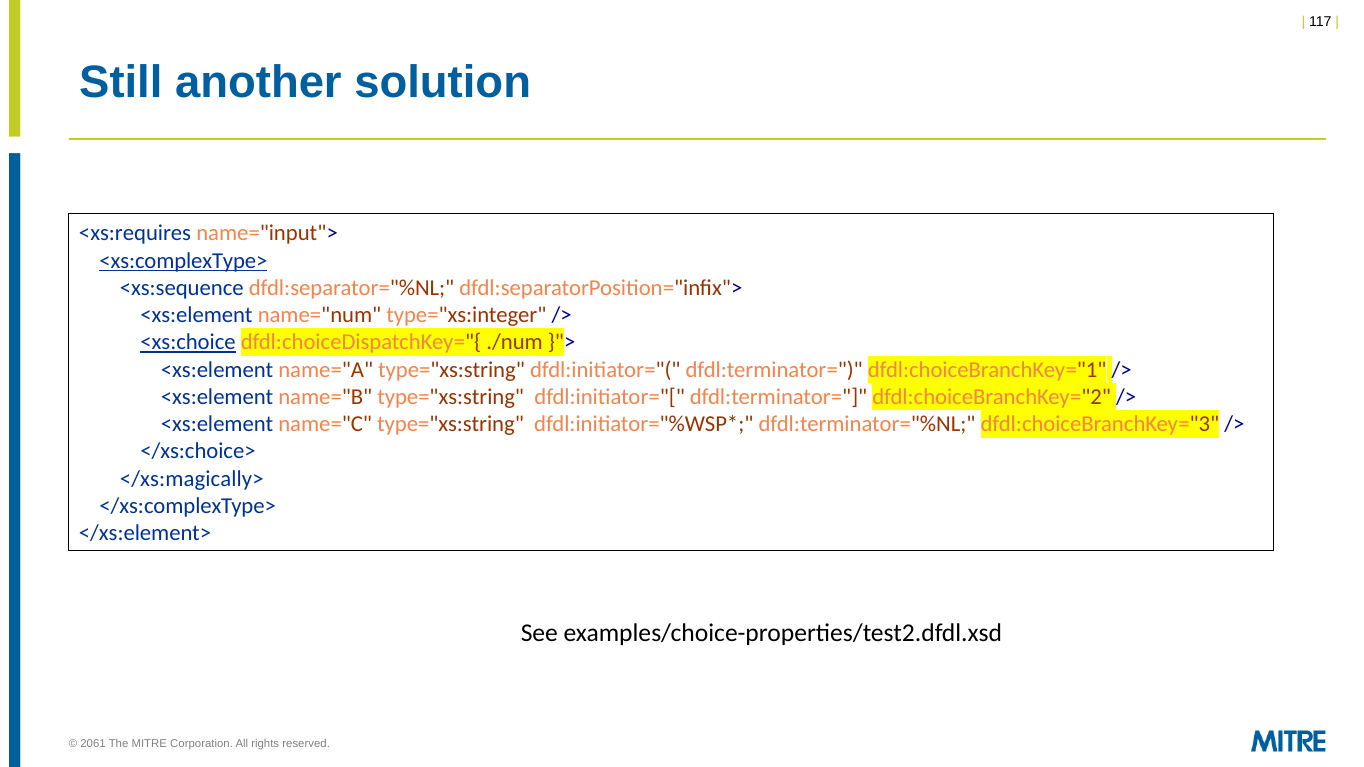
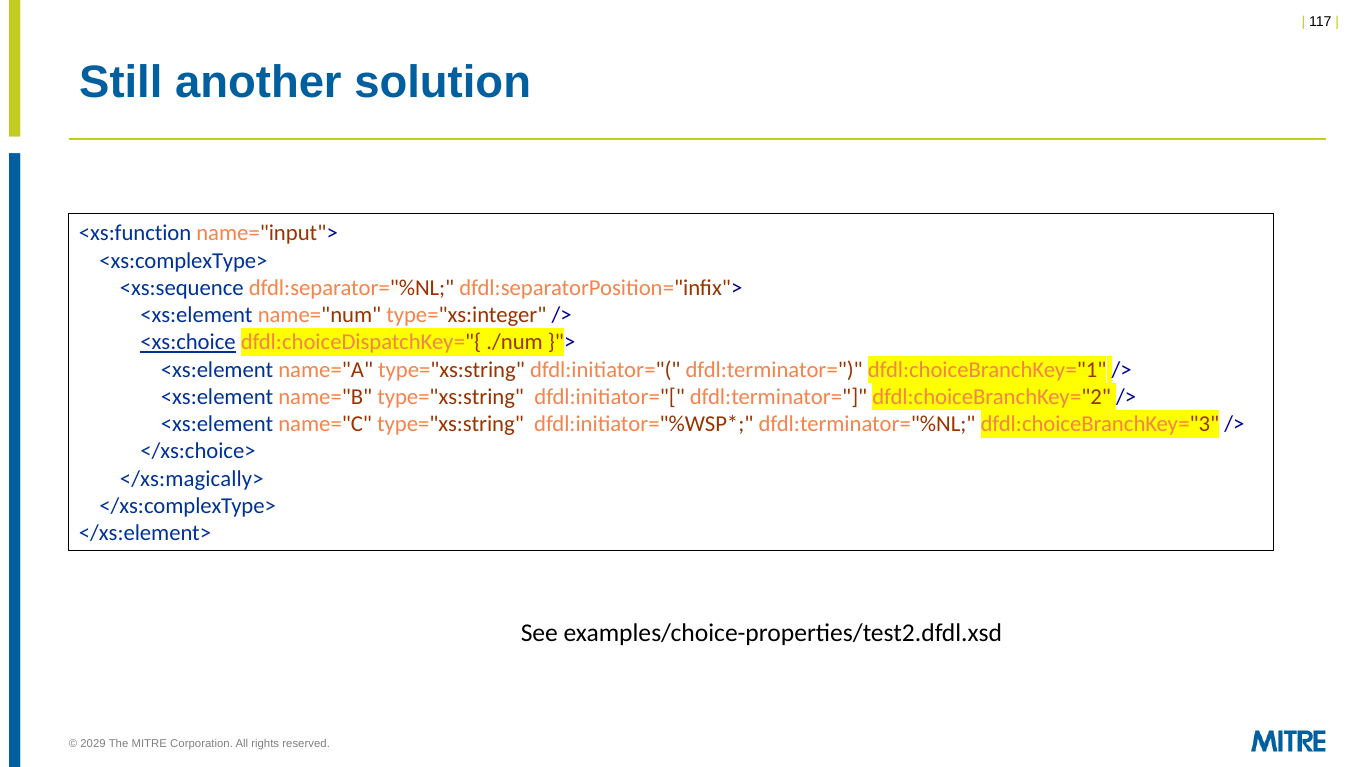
<xs:requires: <xs:requires -> <xs:function (135, 233)
<xs:complexType> underline: present -> none (183, 261)
2061: 2061 -> 2029 (93, 744)
